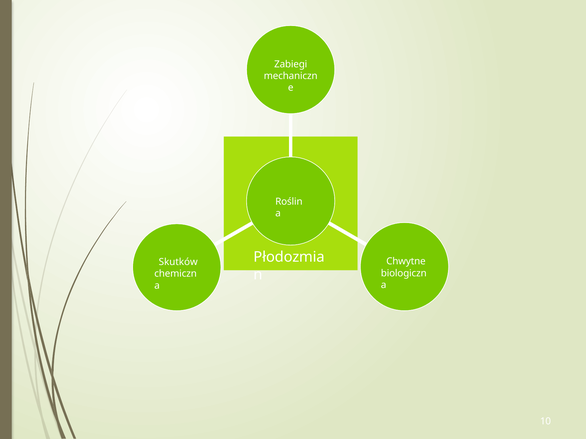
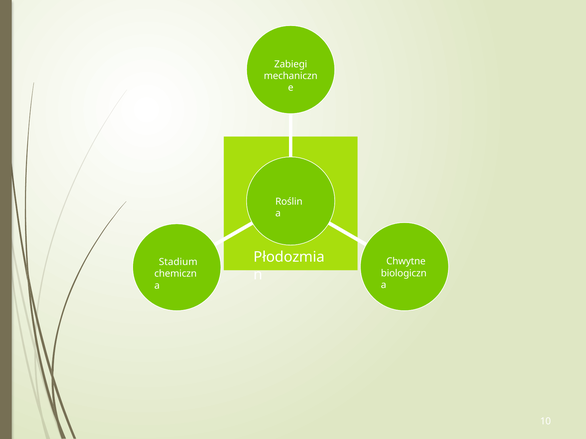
Skutków: Skutków -> Stadium (178, 262)
